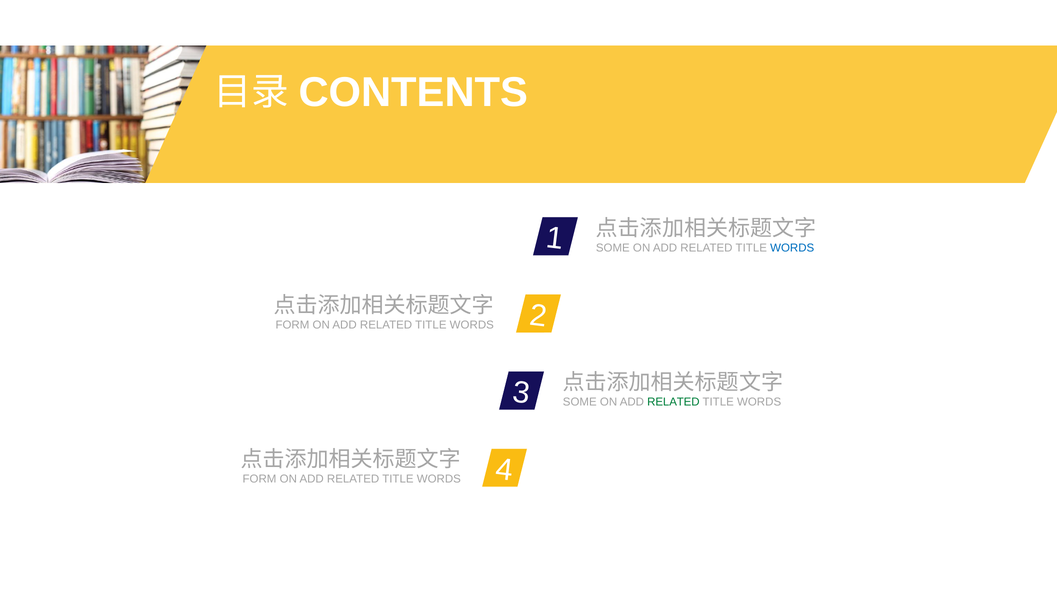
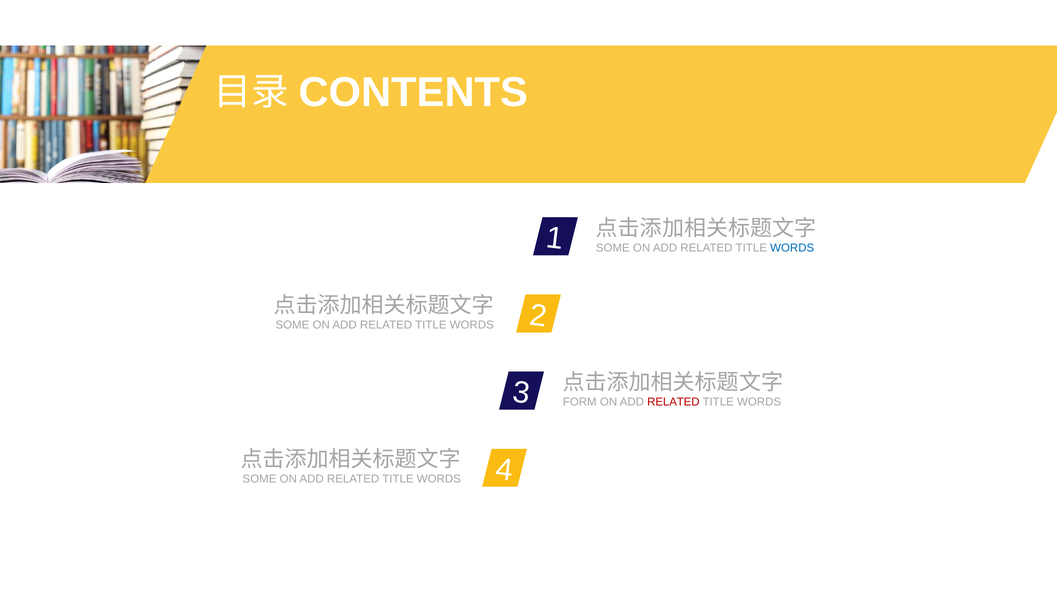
FORM: FORM -> SOME (292, 325)
SOME: SOME -> FORM (580, 402)
RELATED colour: green -> red (673, 402)
FORM: FORM -> SOME (259, 479)
